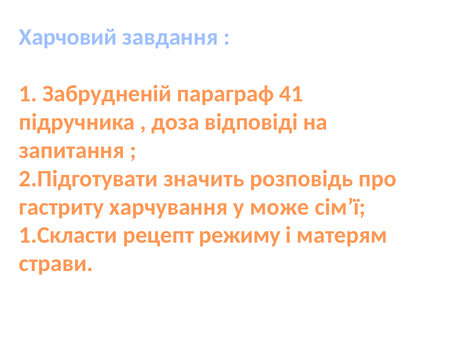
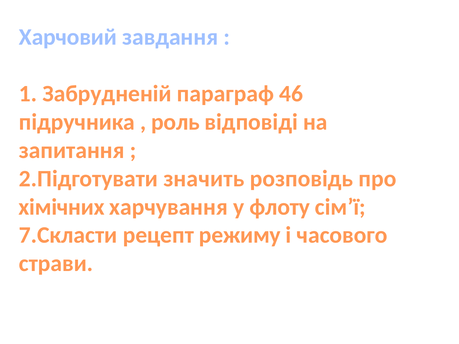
41: 41 -> 46 (291, 94)
доза: доза -> роль (176, 122)
гастриту: гастриту -> хімічних (62, 207)
може: може -> флоту (280, 207)
1.Скласти: 1.Скласти -> 7.Скласти (68, 235)
матерям: матерям -> часового (342, 235)
